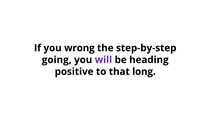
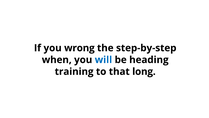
going: going -> when (57, 60)
will colour: purple -> blue (103, 60)
positive: positive -> training (74, 71)
